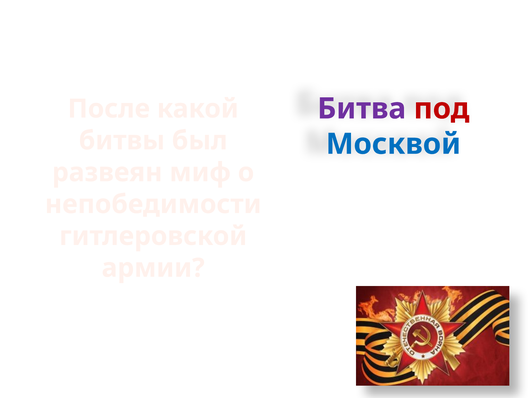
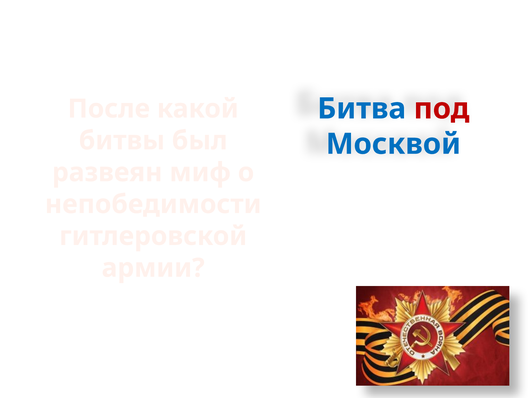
Битва colour: purple -> blue (362, 109)
